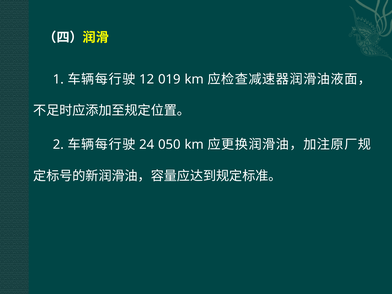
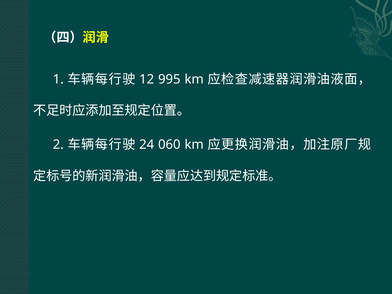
019: 019 -> 995 (169, 79)
050: 050 -> 060 (169, 145)
